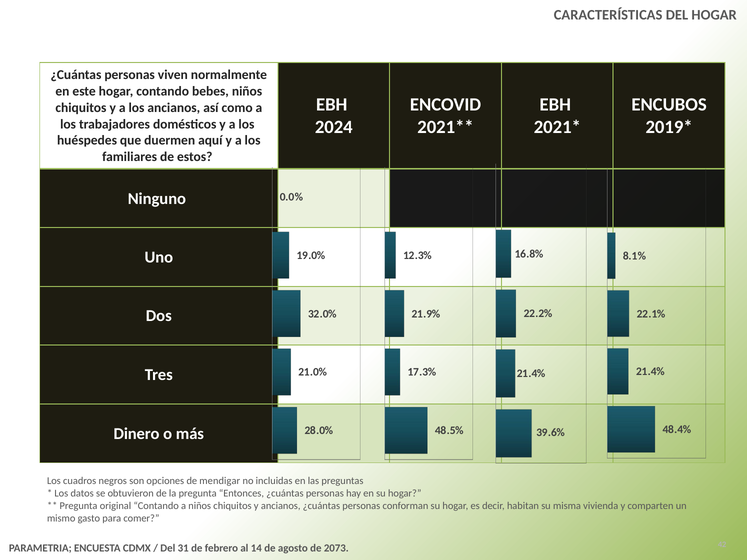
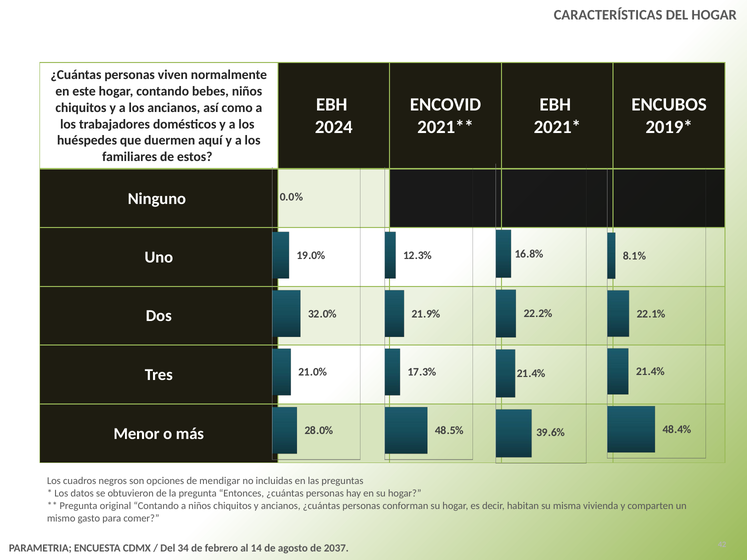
Dinero: Dinero -> Menor (137, 434)
31: 31 -> 34 (183, 548)
2073: 2073 -> 2037 (336, 548)
